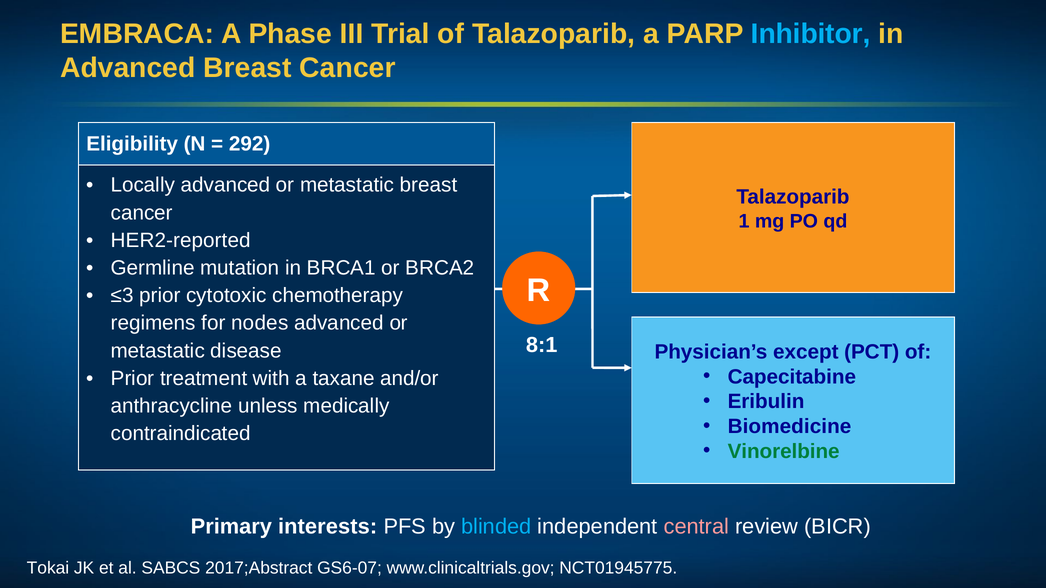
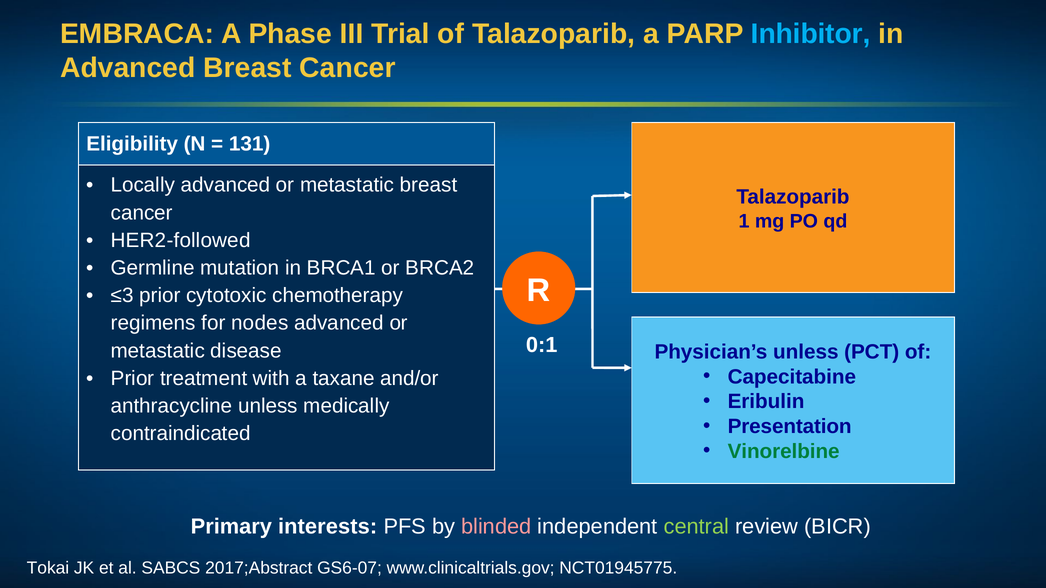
292: 292 -> 131 (250, 144)
HER2-reported: HER2-reported -> HER2-followed (181, 240)
8:1: 8:1 -> 0:1 (542, 345)
Physician’s except: except -> unless (806, 352)
Biomedicine: Biomedicine -> Presentation (790, 427)
blinded colour: light blue -> pink (496, 527)
central colour: pink -> light green (696, 527)
